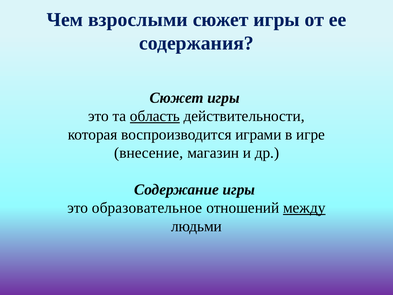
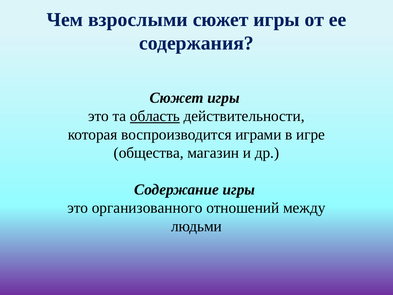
внесение: внесение -> общества (149, 153)
образовательное: образовательное -> организованного (147, 208)
между underline: present -> none (304, 208)
